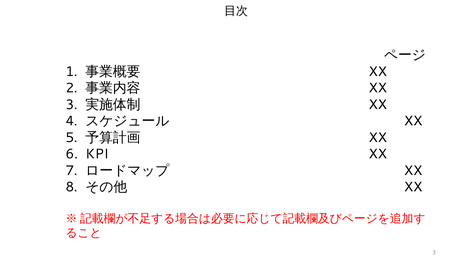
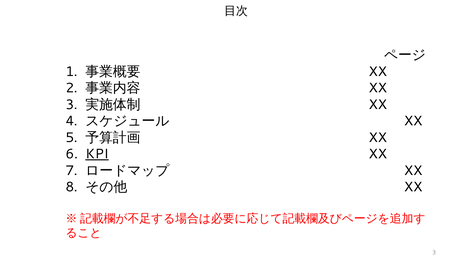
KPI underline: none -> present (97, 154)
